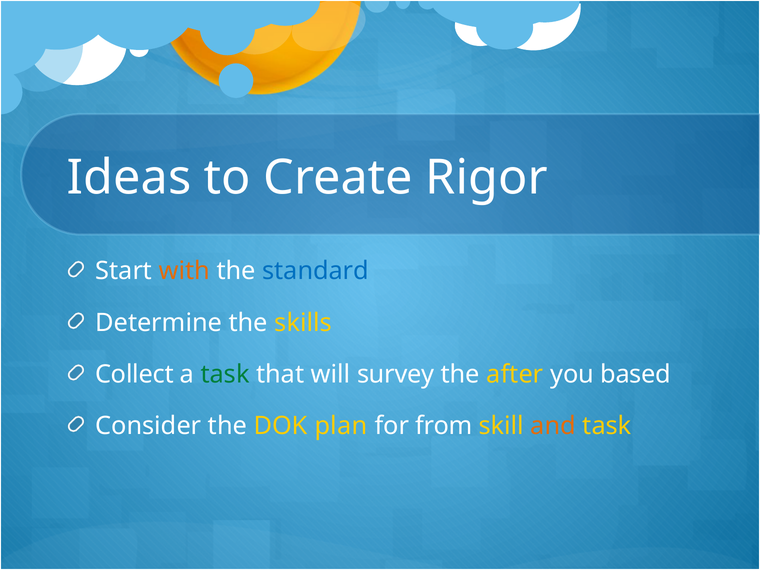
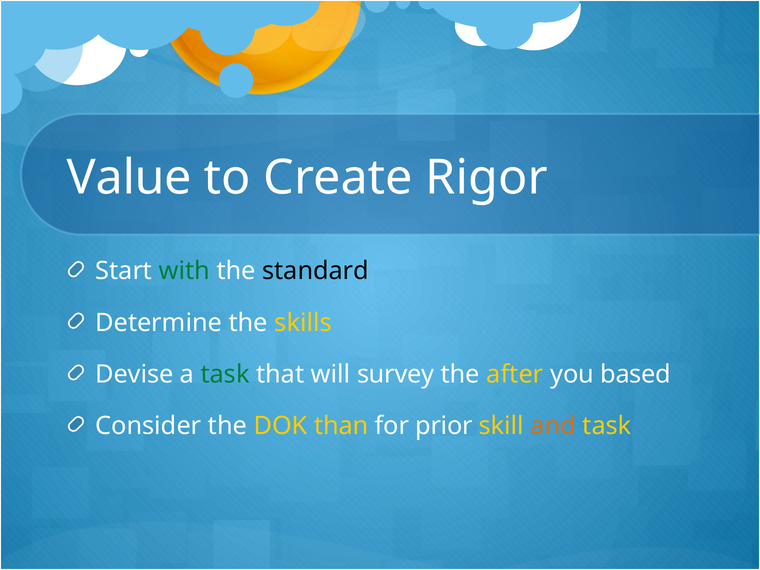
Ideas: Ideas -> Value (129, 178)
with colour: orange -> green (184, 271)
standard colour: blue -> black (316, 271)
Collect: Collect -> Devise (134, 374)
plan: plan -> than (341, 426)
from: from -> prior (444, 426)
